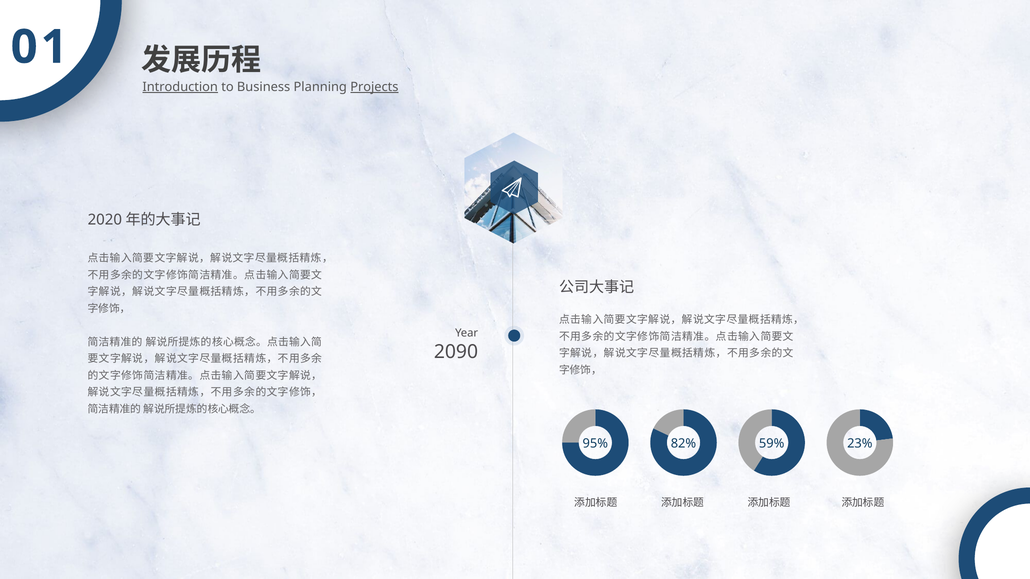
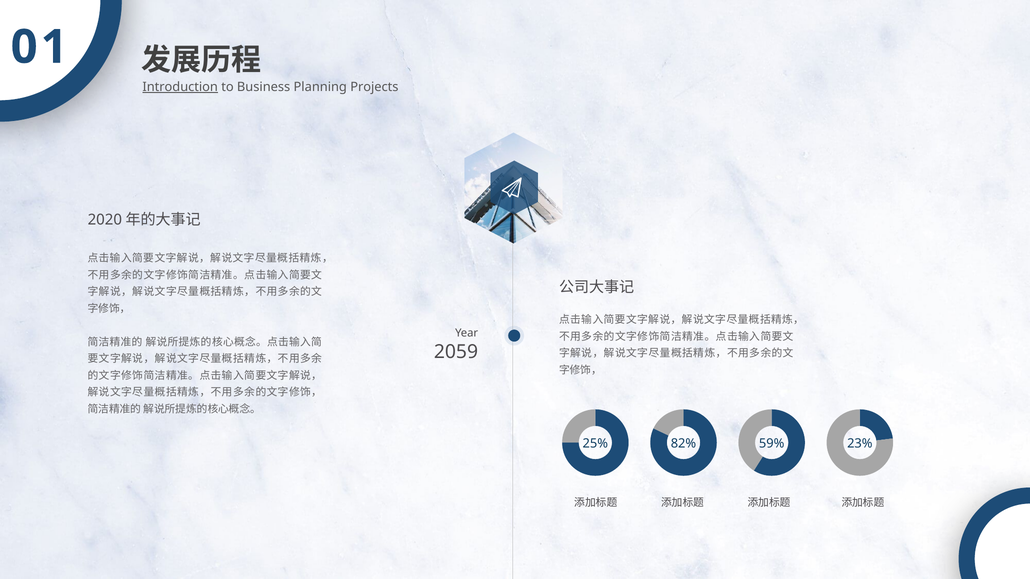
Projects underline: present -> none (374, 87)
2090: 2090 -> 2059 (456, 352)
95%: 95% -> 25% (595, 444)
